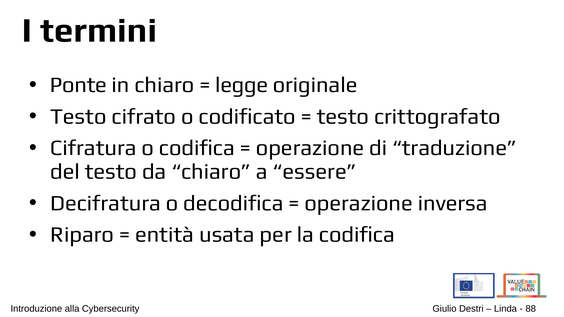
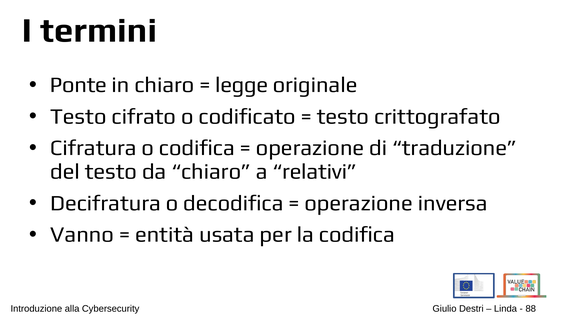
essere: essere -> relativi (315, 172)
Riparo: Riparo -> Vanno (82, 235)
